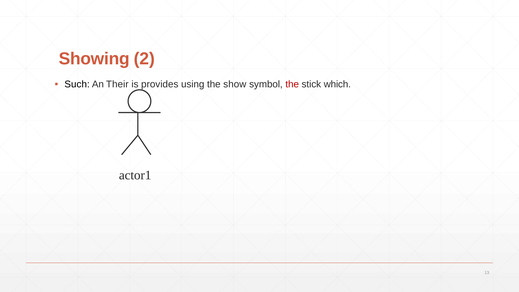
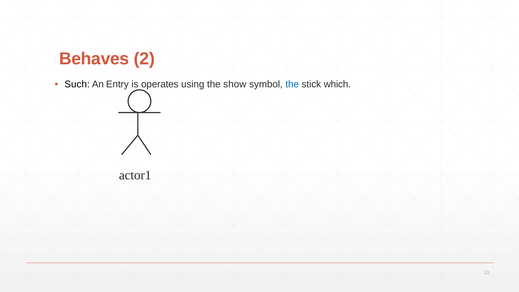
Showing: Showing -> Behaves (94, 59)
Their: Their -> Entry (117, 84)
provides: provides -> operates (160, 84)
the colour: red -> blue (292, 84)
